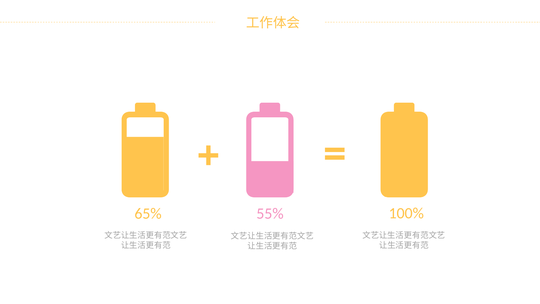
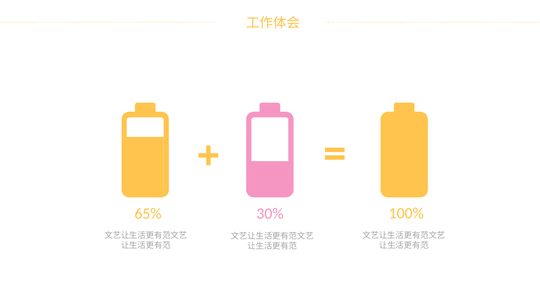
55%: 55% -> 30% (270, 214)
